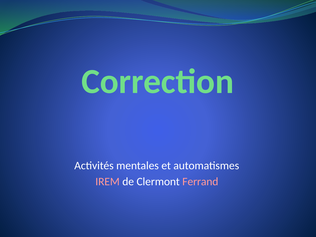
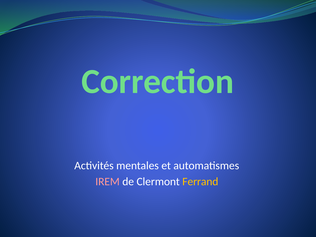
Ferrand colour: pink -> yellow (200, 182)
